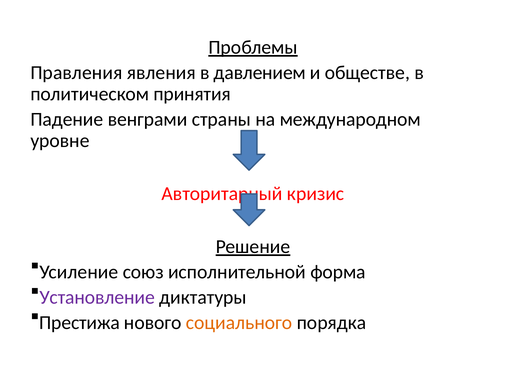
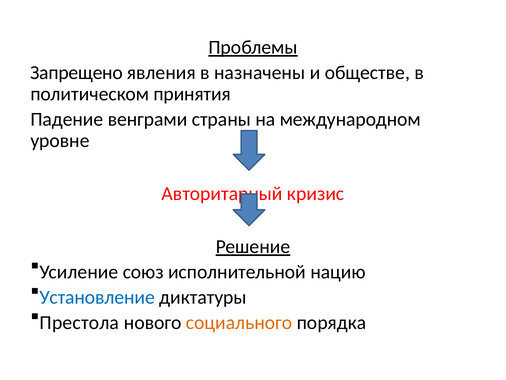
Правления: Правления -> Запрещено (77, 73)
давлением: давлением -> назначены (260, 73)
форма: форма -> нацию (338, 272)
Установление colour: purple -> blue (97, 297)
Престижа: Престижа -> Престола (79, 322)
